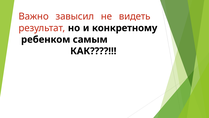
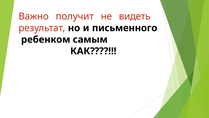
завысил: завысил -> получит (75, 16)
конкретному: конкретному -> письменного (125, 28)
